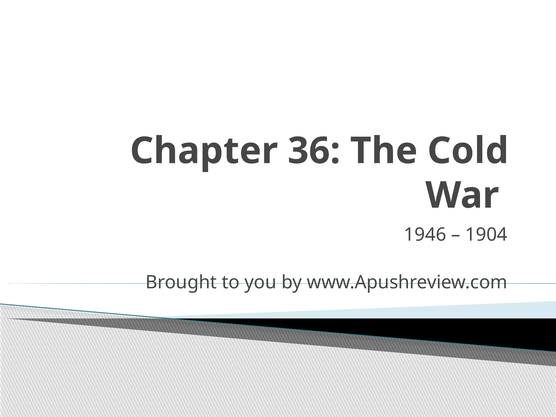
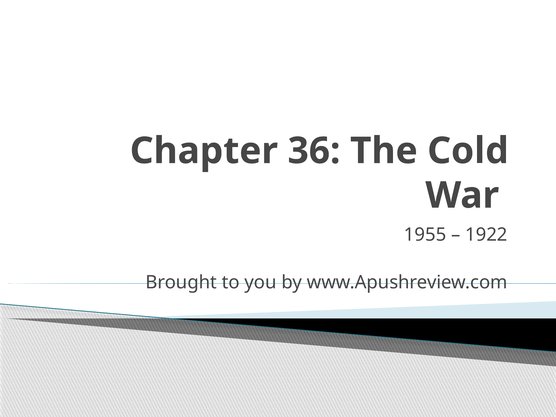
1946: 1946 -> 1955 (425, 235)
1904: 1904 -> 1922 (486, 235)
